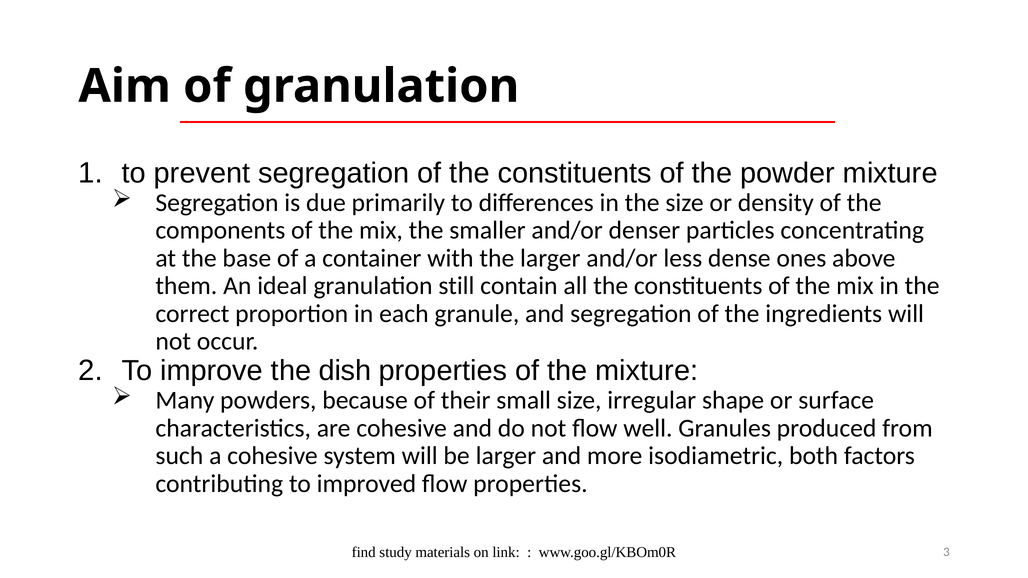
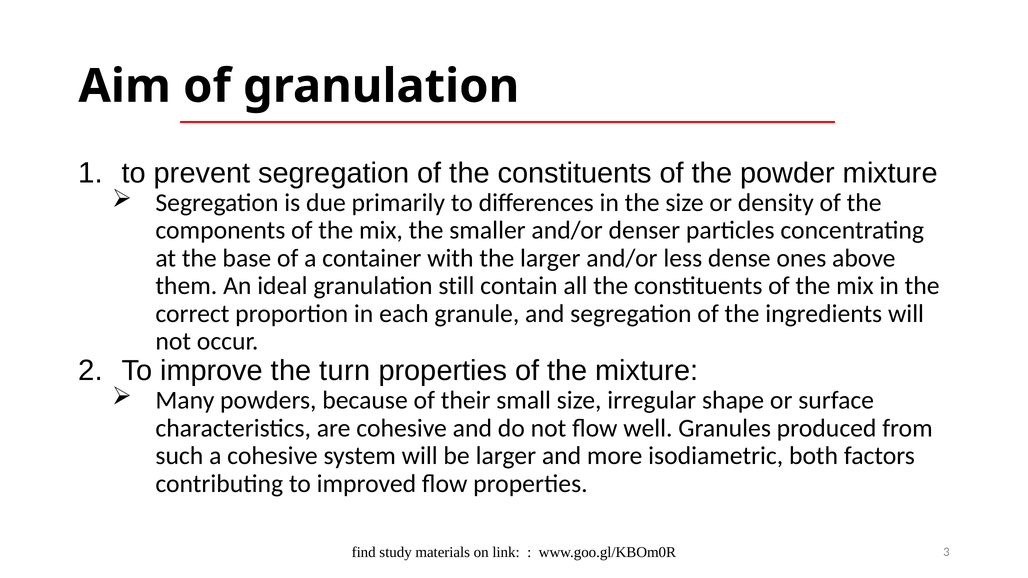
dish: dish -> turn (345, 371)
